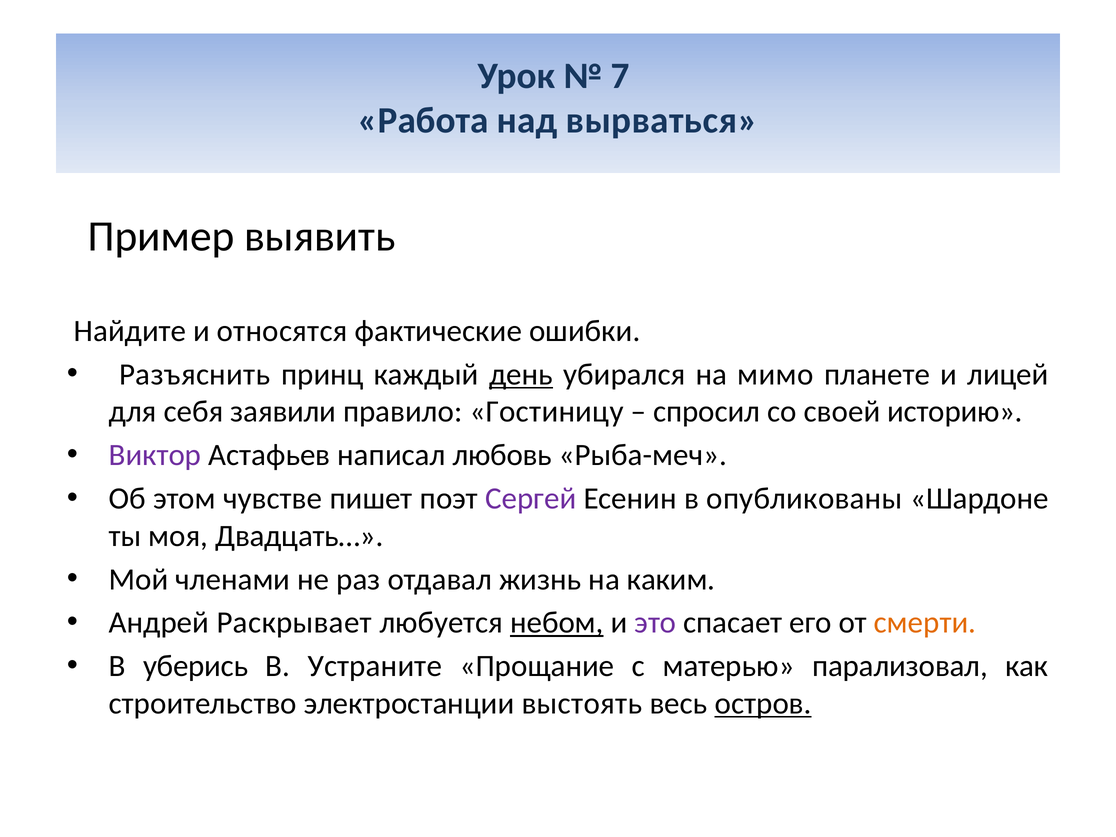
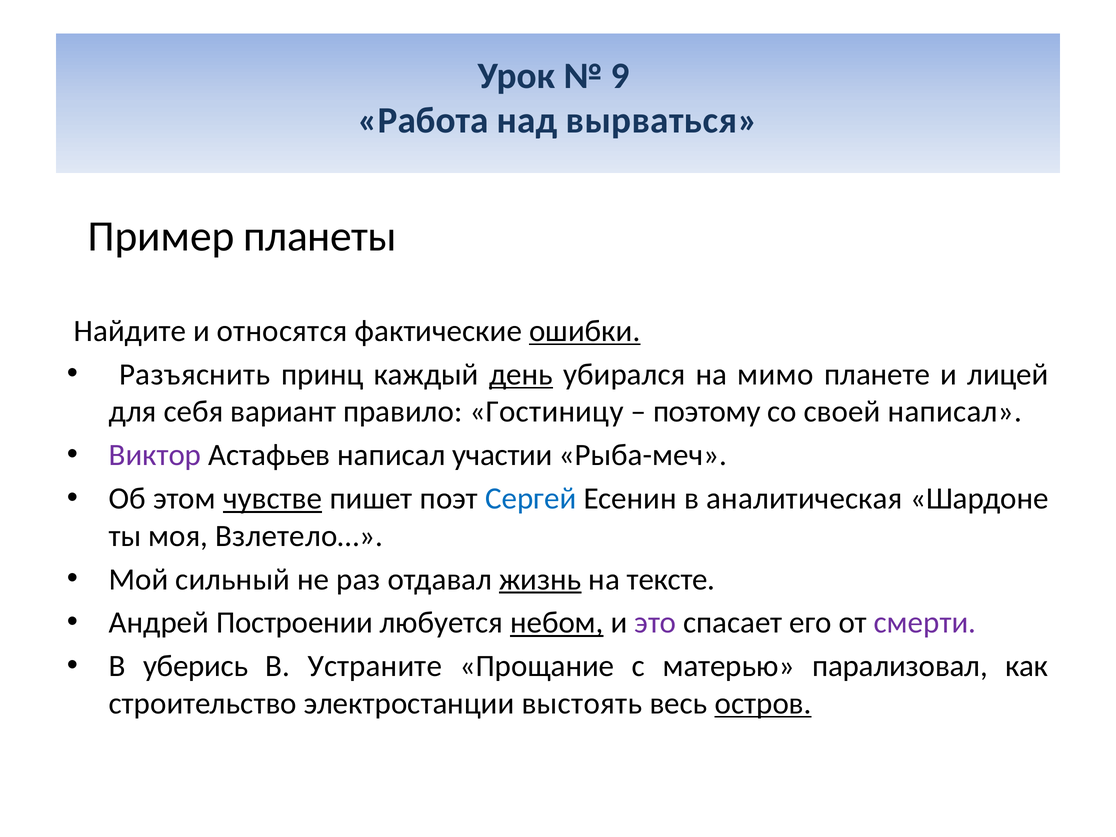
7: 7 -> 9 (620, 76)
выявить: выявить -> планеты (320, 236)
ошибки underline: none -> present (585, 331)
заявили: заявили -> вариант (283, 412)
спросил: спросил -> поэтому (707, 412)
своей историю: историю -> написал (955, 412)
любовь: любовь -> участии (502, 455)
чувстве underline: none -> present (273, 499)
Сергей colour: purple -> blue (531, 499)
опубликованы: опубликованы -> аналитическая (804, 499)
Двадцать…: Двадцать… -> Взлетело… (299, 536)
членами: членами -> сильный (233, 579)
жизнь underline: none -> present (540, 579)
каким: каким -> тексте (671, 579)
Раскрывает: Раскрывает -> Построении (294, 623)
смерти colour: orange -> purple (925, 623)
